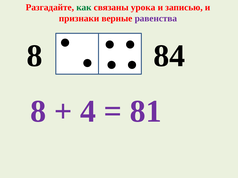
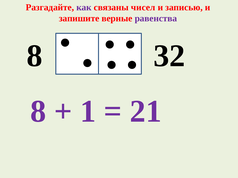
как colour: green -> purple (84, 7)
урока: урока -> чисел (143, 7)
признаки: признаки -> запишите (79, 18)
84: 84 -> 32 (169, 56)
4: 4 -> 1 (88, 112)
81: 81 -> 21 (146, 112)
